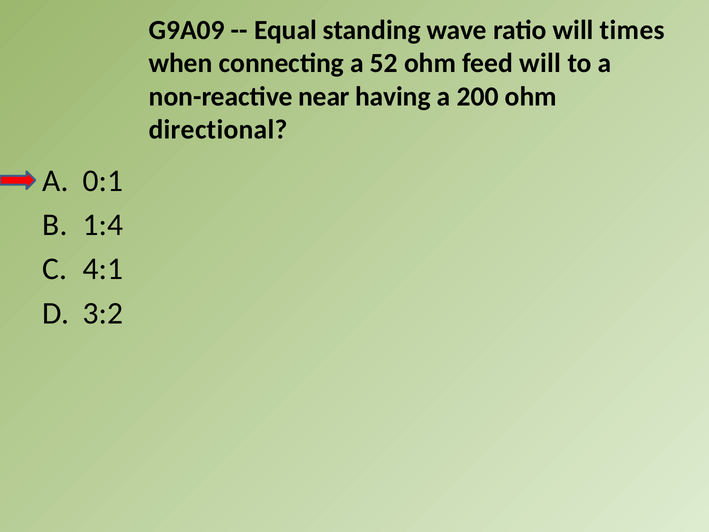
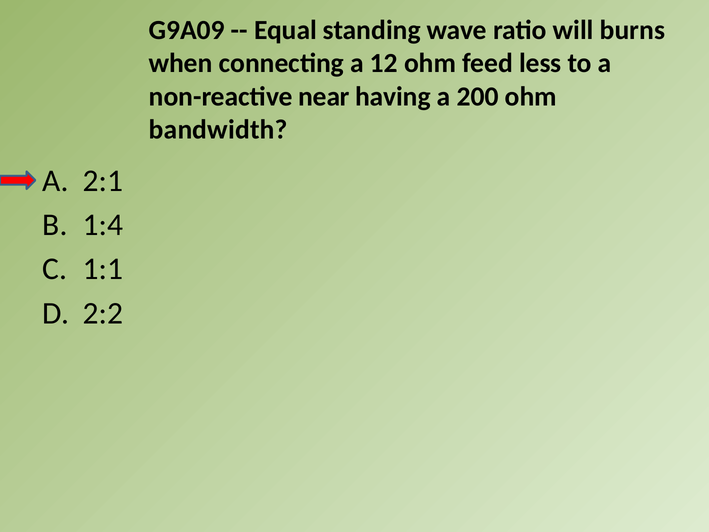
times: times -> burns (632, 30)
52: 52 -> 12 (384, 63)
feed will: will -> less (540, 63)
directional: directional -> bandwidth (218, 130)
0:1: 0:1 -> 2:1 (103, 181)
4:1: 4:1 -> 1:1 (103, 269)
3:2: 3:2 -> 2:2 (103, 313)
